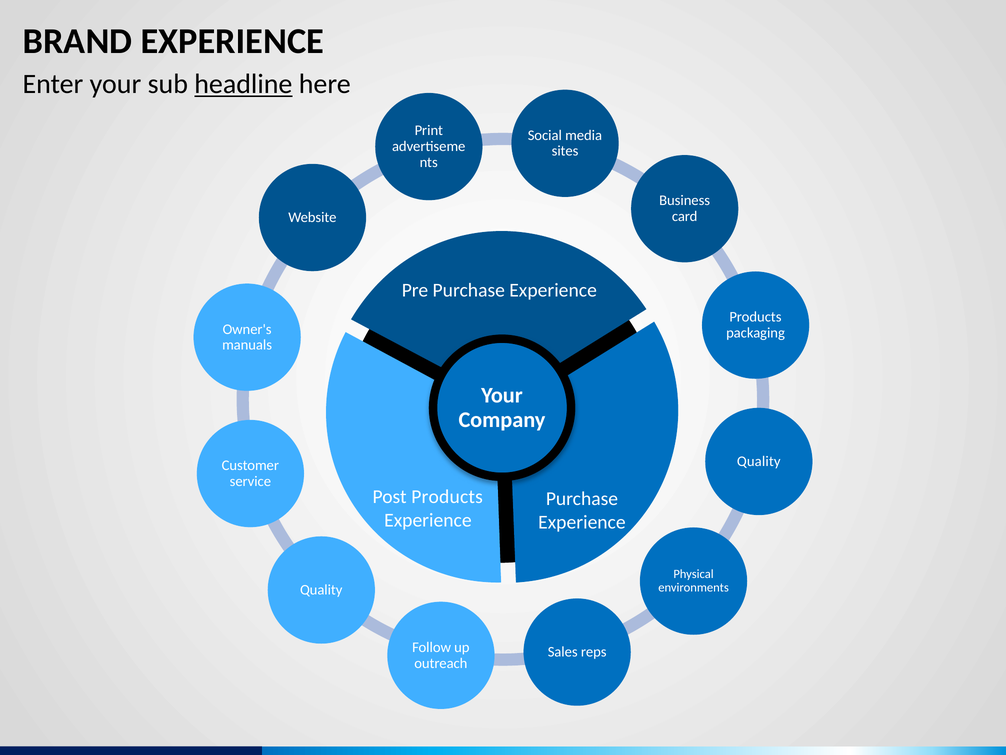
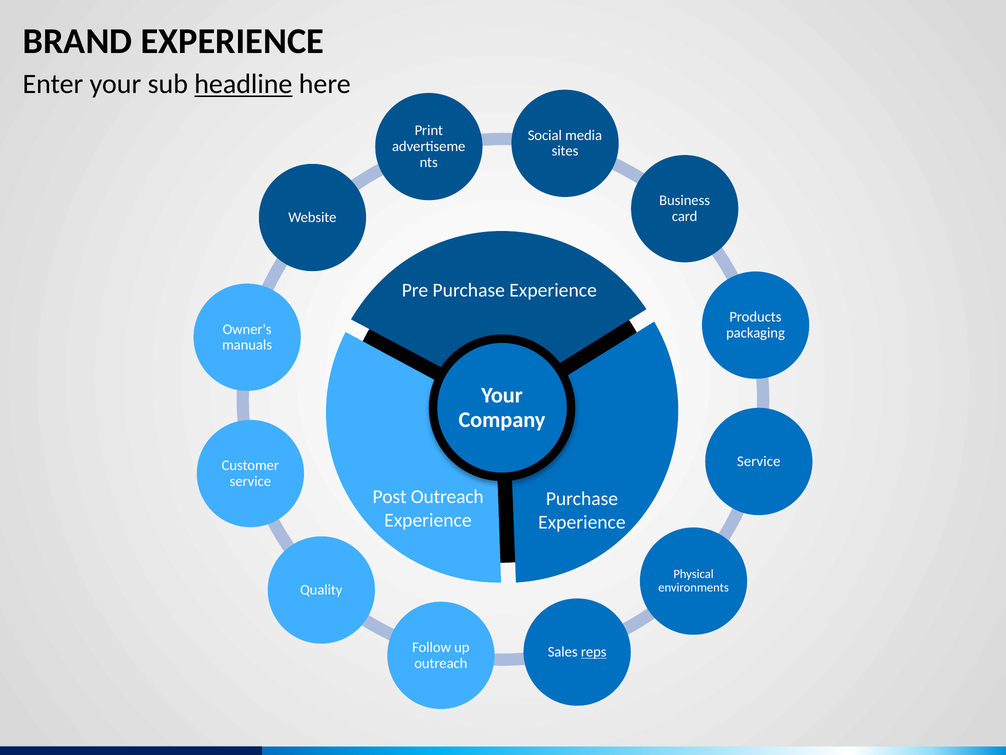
Quality: Quality -> Service (759, 461)
Post Products: Products -> Outreach (447, 496)
reps underline: none -> present (594, 652)
